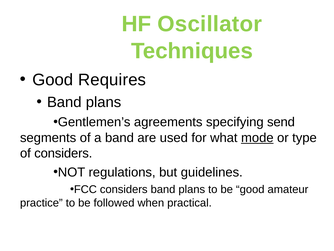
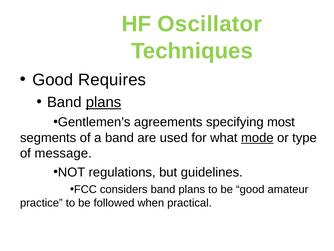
plans underline: none -> present (104, 102)
send: send -> most (281, 122)
of considers: considers -> message (63, 153)
